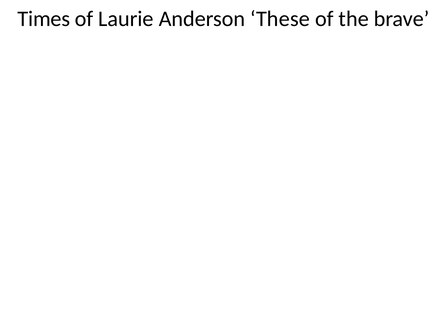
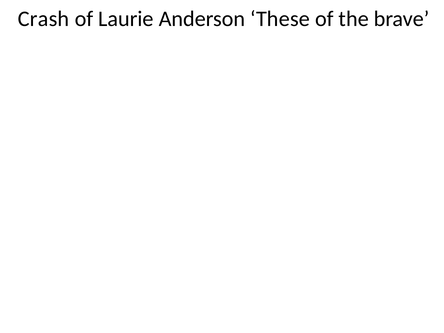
Times: Times -> Crash (44, 19)
